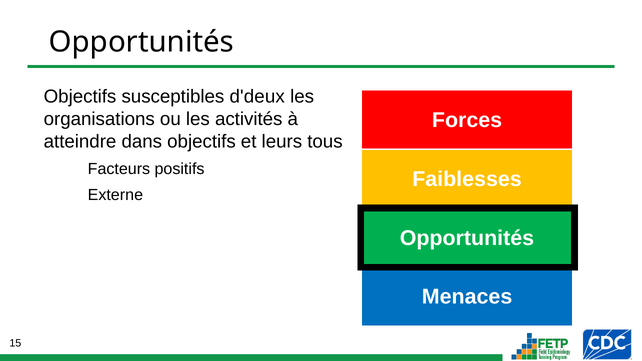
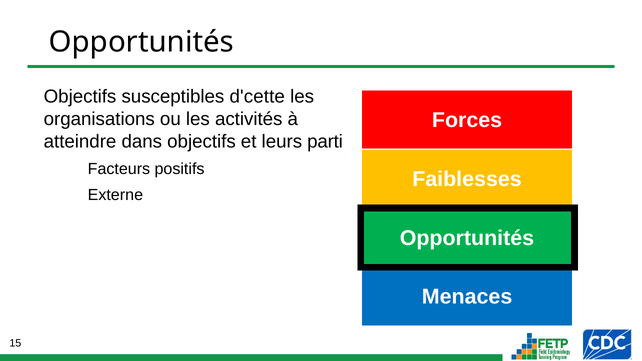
d'deux: d'deux -> d'cette (257, 97)
tous: tous -> parti (325, 142)
